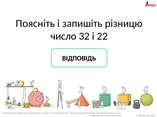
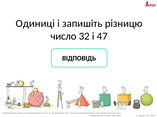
Поясніть: Поясніть -> Одиниці (35, 24)
22: 22 -> 47 (102, 36)
